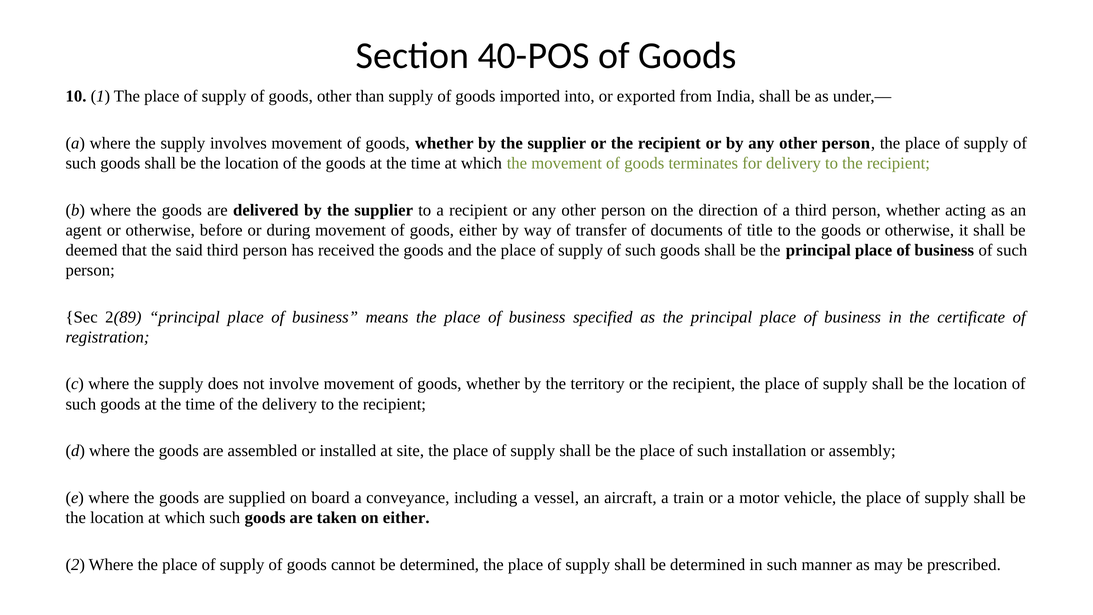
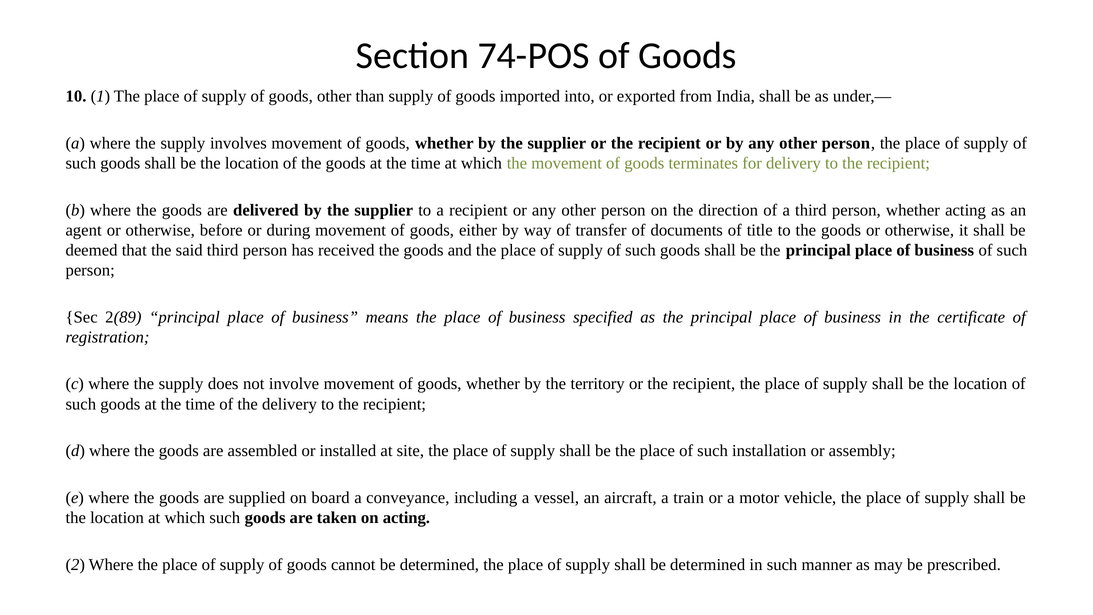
40-POS: 40-POS -> 74-POS (534, 55)
on either: either -> acting (406, 518)
